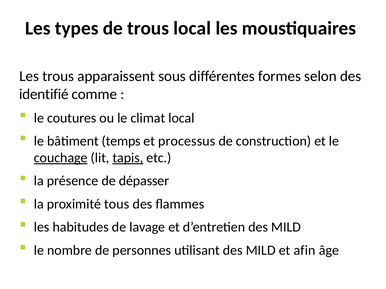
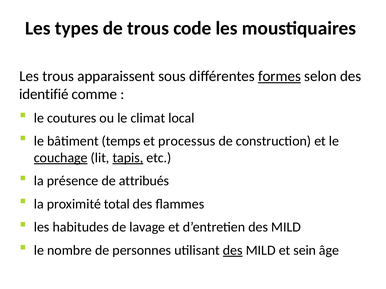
trous local: local -> code (192, 28)
formes underline: none -> present (279, 76)
dépasser: dépasser -> attribués (144, 181)
tous: tous -> total (117, 204)
des underline: none -> present (233, 251)
afin: afin -> sein (305, 251)
